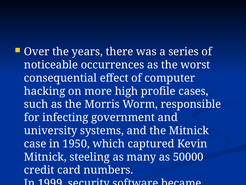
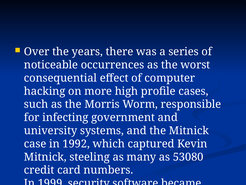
1950: 1950 -> 1992 (76, 143)
50000: 50000 -> 53080 (188, 157)
